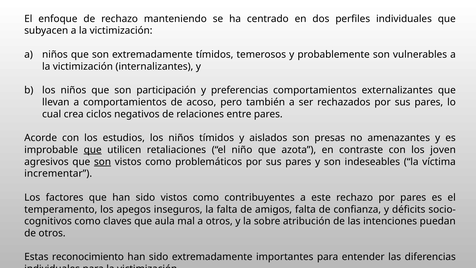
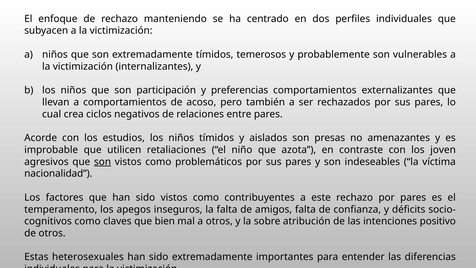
que underline: present -> none (93, 150)
incrementar: incrementar -> nacionalidad (58, 173)
aula: aula -> bien (165, 221)
puedan: puedan -> positivo (438, 221)
reconocimiento: reconocimiento -> heterosexuales (88, 257)
